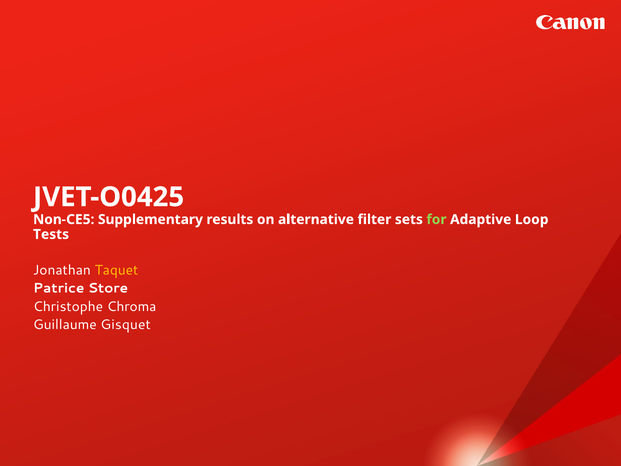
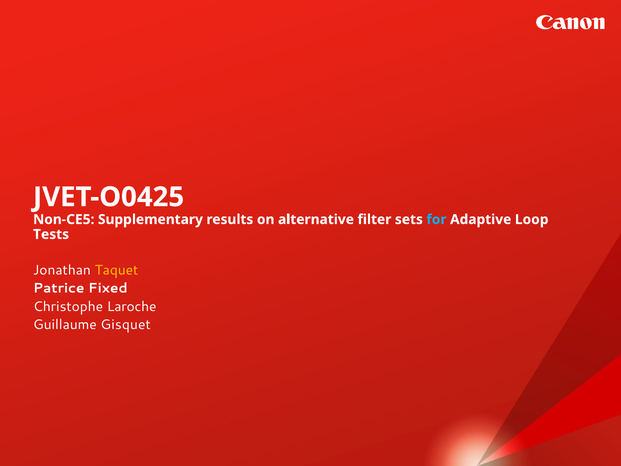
for colour: light green -> light blue (436, 219)
Store: Store -> Fixed (108, 288)
Chroma: Chroma -> Laroche (132, 306)
